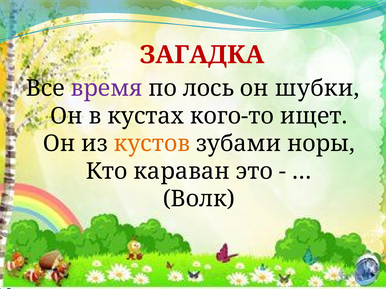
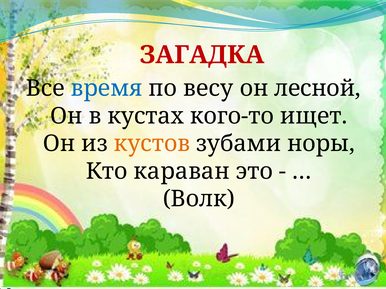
время colour: purple -> blue (107, 88)
лось: лось -> весу (208, 88)
шубки: шубки -> лесной (317, 88)
